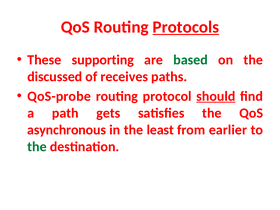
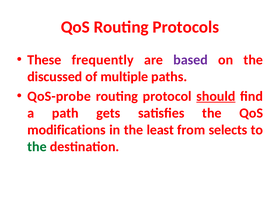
Protocols underline: present -> none (186, 27)
supporting: supporting -> frequently (103, 60)
based colour: green -> purple (191, 60)
receives: receives -> multiple (124, 77)
asynchronous: asynchronous -> modifications (67, 130)
earlier: earlier -> selects (228, 130)
